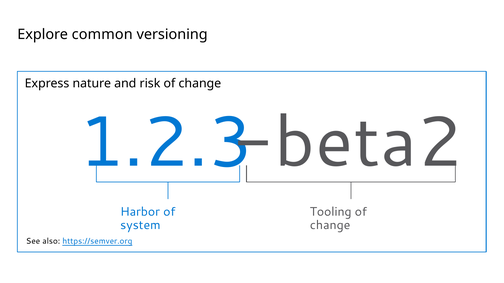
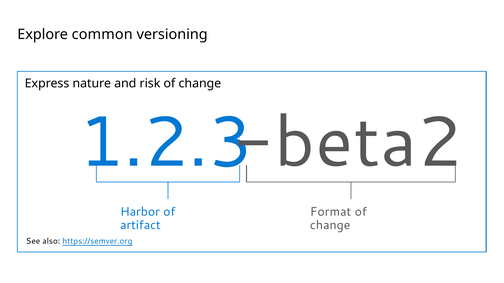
Tooling: Tooling -> Format (331, 212)
system: system -> artifact (140, 225)
